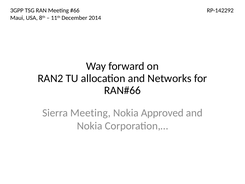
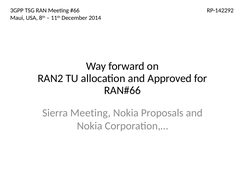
Networks: Networks -> Approved (170, 78)
Approved: Approved -> Proposals (162, 113)
